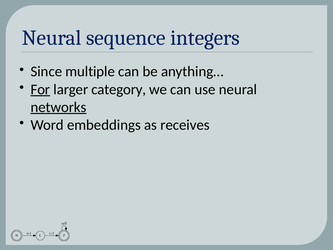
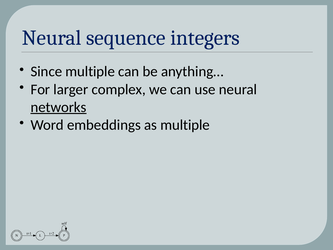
For underline: present -> none (40, 89)
category: category -> complex (119, 89)
as receives: receives -> multiple (185, 125)
